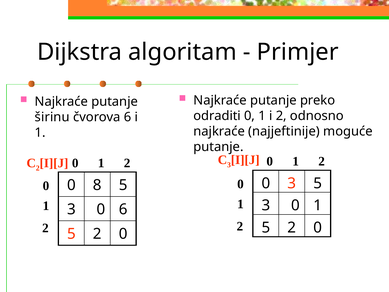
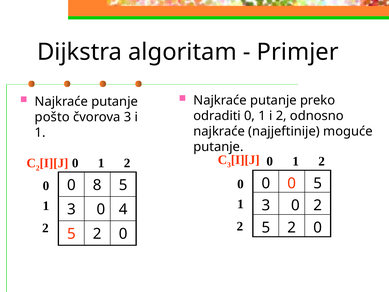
širinu: širinu -> pošto (52, 117)
čvorova 6: 6 -> 3 (127, 117)
3: 3 -> 0 (292, 183)
1: 1 -> 2 (318, 205)
0 6: 6 -> 4 (123, 209)
